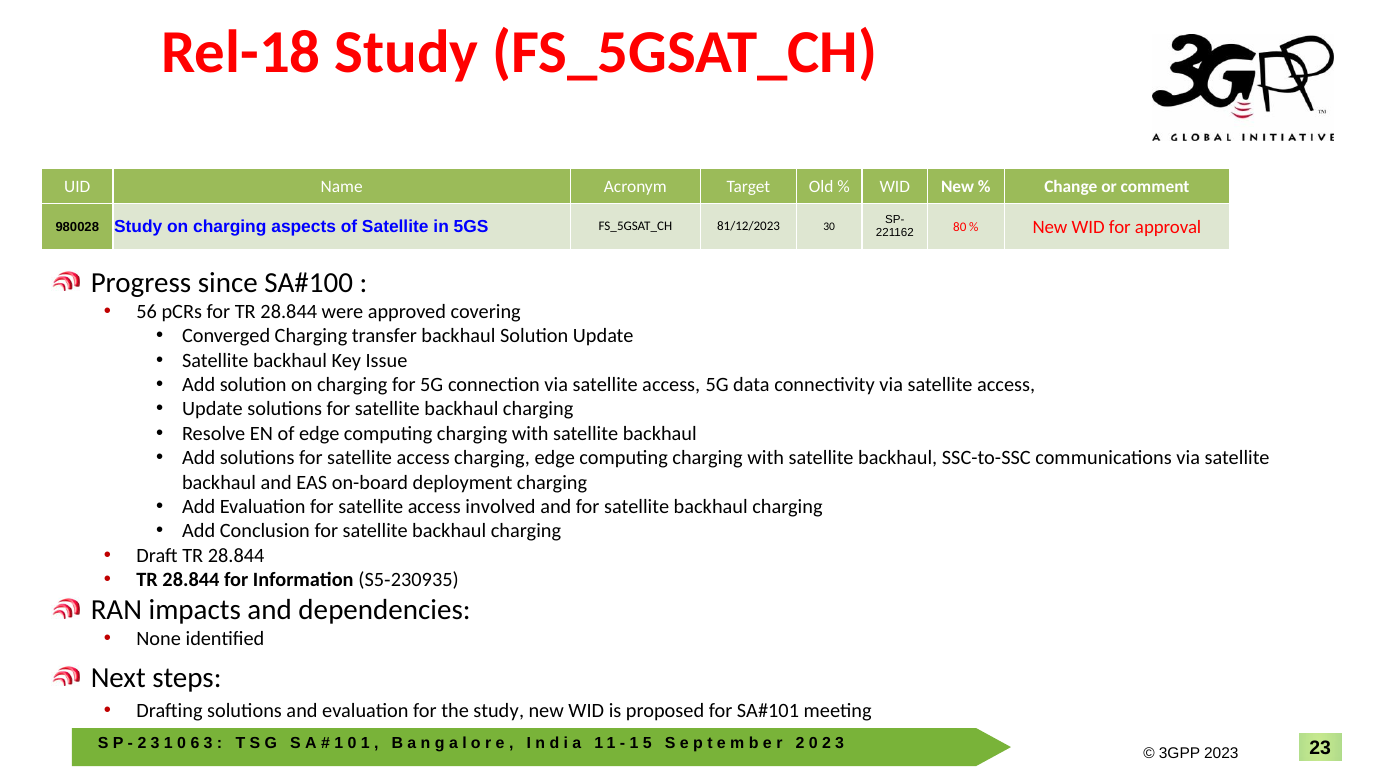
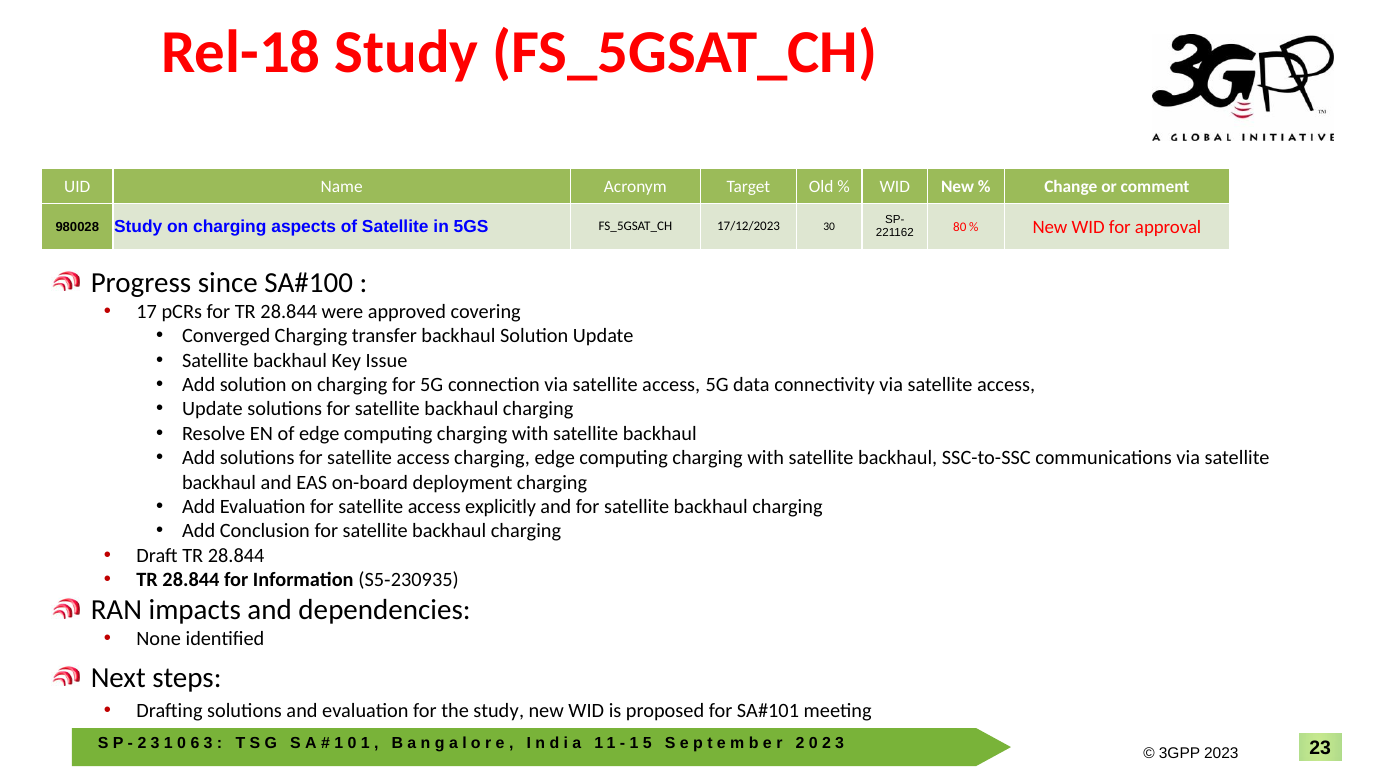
81/12/2023: 81/12/2023 -> 17/12/2023 (749, 226)
56: 56 -> 17 (147, 312)
involved: involved -> explicitly (501, 507)
